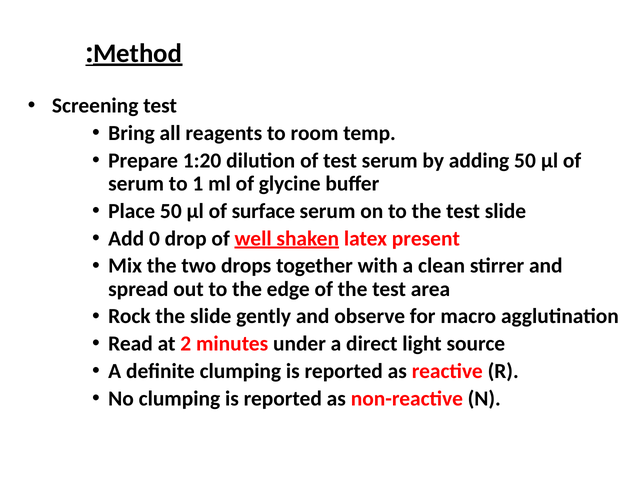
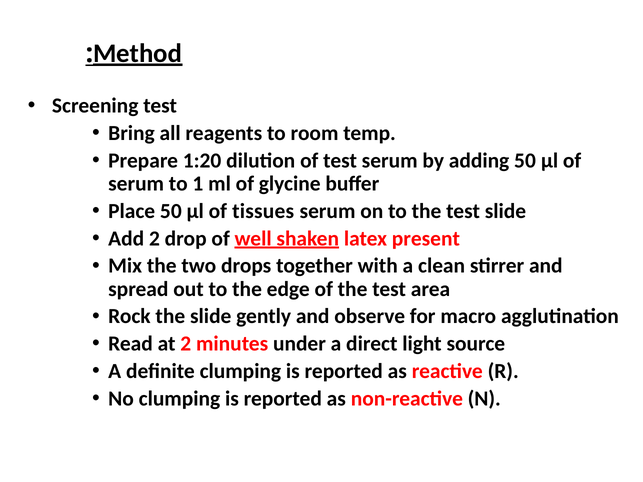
surface: surface -> tissues (263, 211)
Add 0: 0 -> 2 (154, 239)
